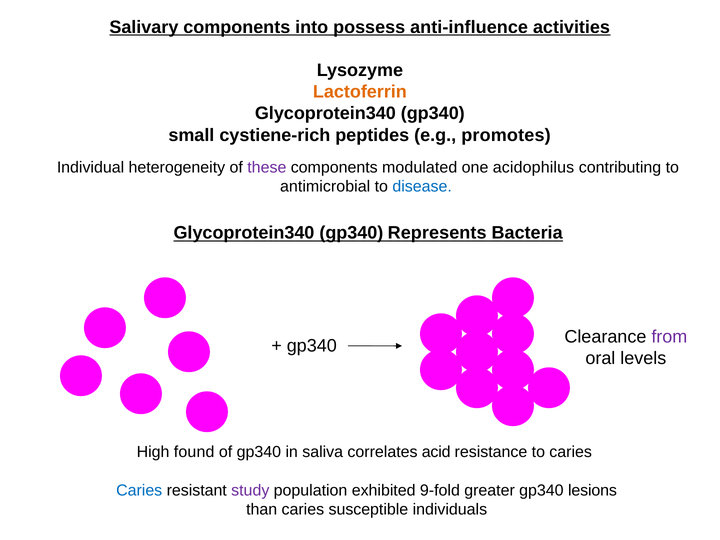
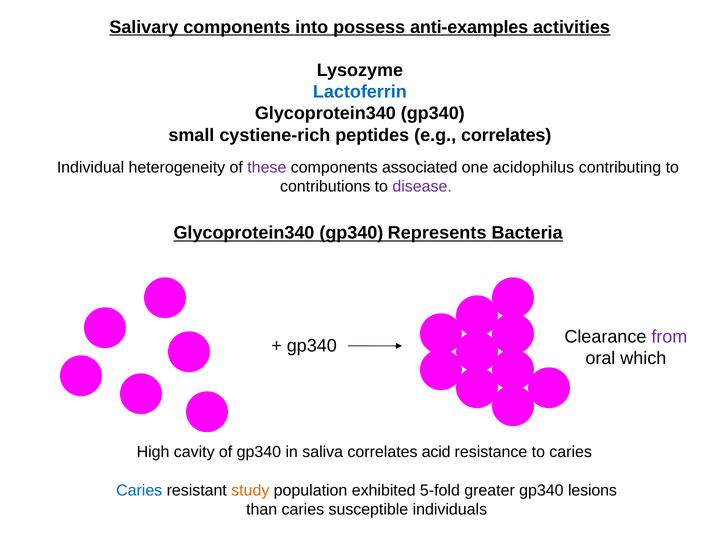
anti-influence: anti-influence -> anti-examples (469, 27)
Lactoferrin colour: orange -> blue (360, 92)
e.g promotes: promotes -> correlates (506, 135)
modulated: modulated -> associated (420, 167)
antimicrobial: antimicrobial -> contributions (325, 187)
disease colour: blue -> purple (422, 187)
levels: levels -> which (643, 358)
found: found -> cavity (194, 452)
study colour: purple -> orange (250, 490)
9-fold: 9-fold -> 5-fold (440, 490)
